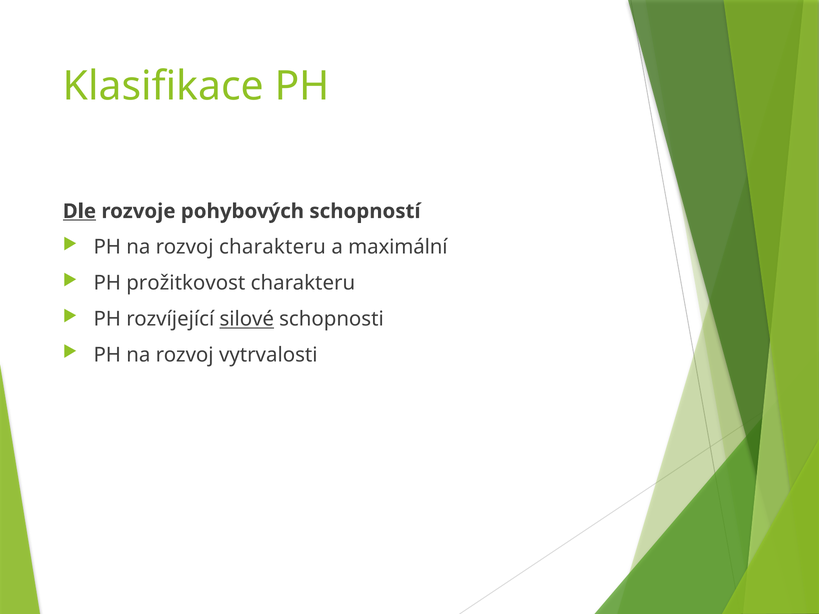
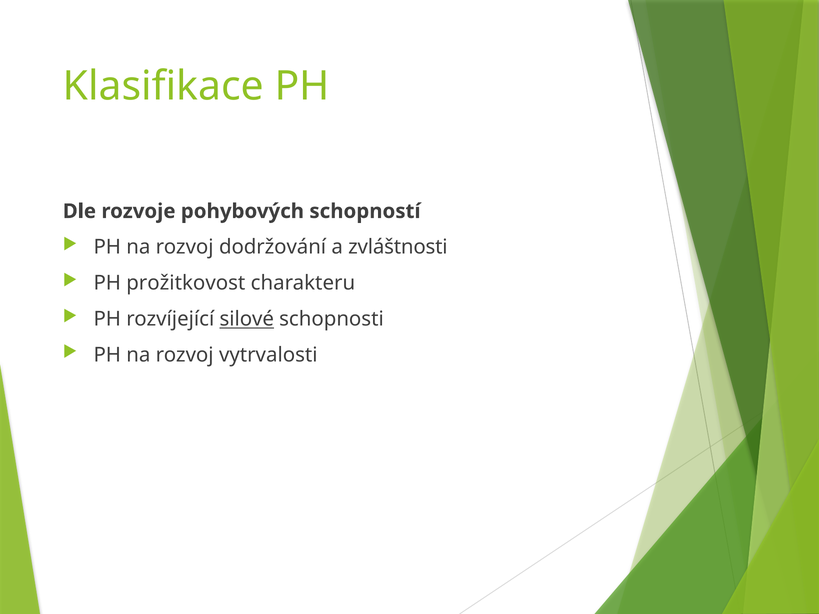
Dle underline: present -> none (79, 211)
rozvoj charakteru: charakteru -> dodržování (273, 247)
maximální: maximální -> zvláštnosti (398, 247)
